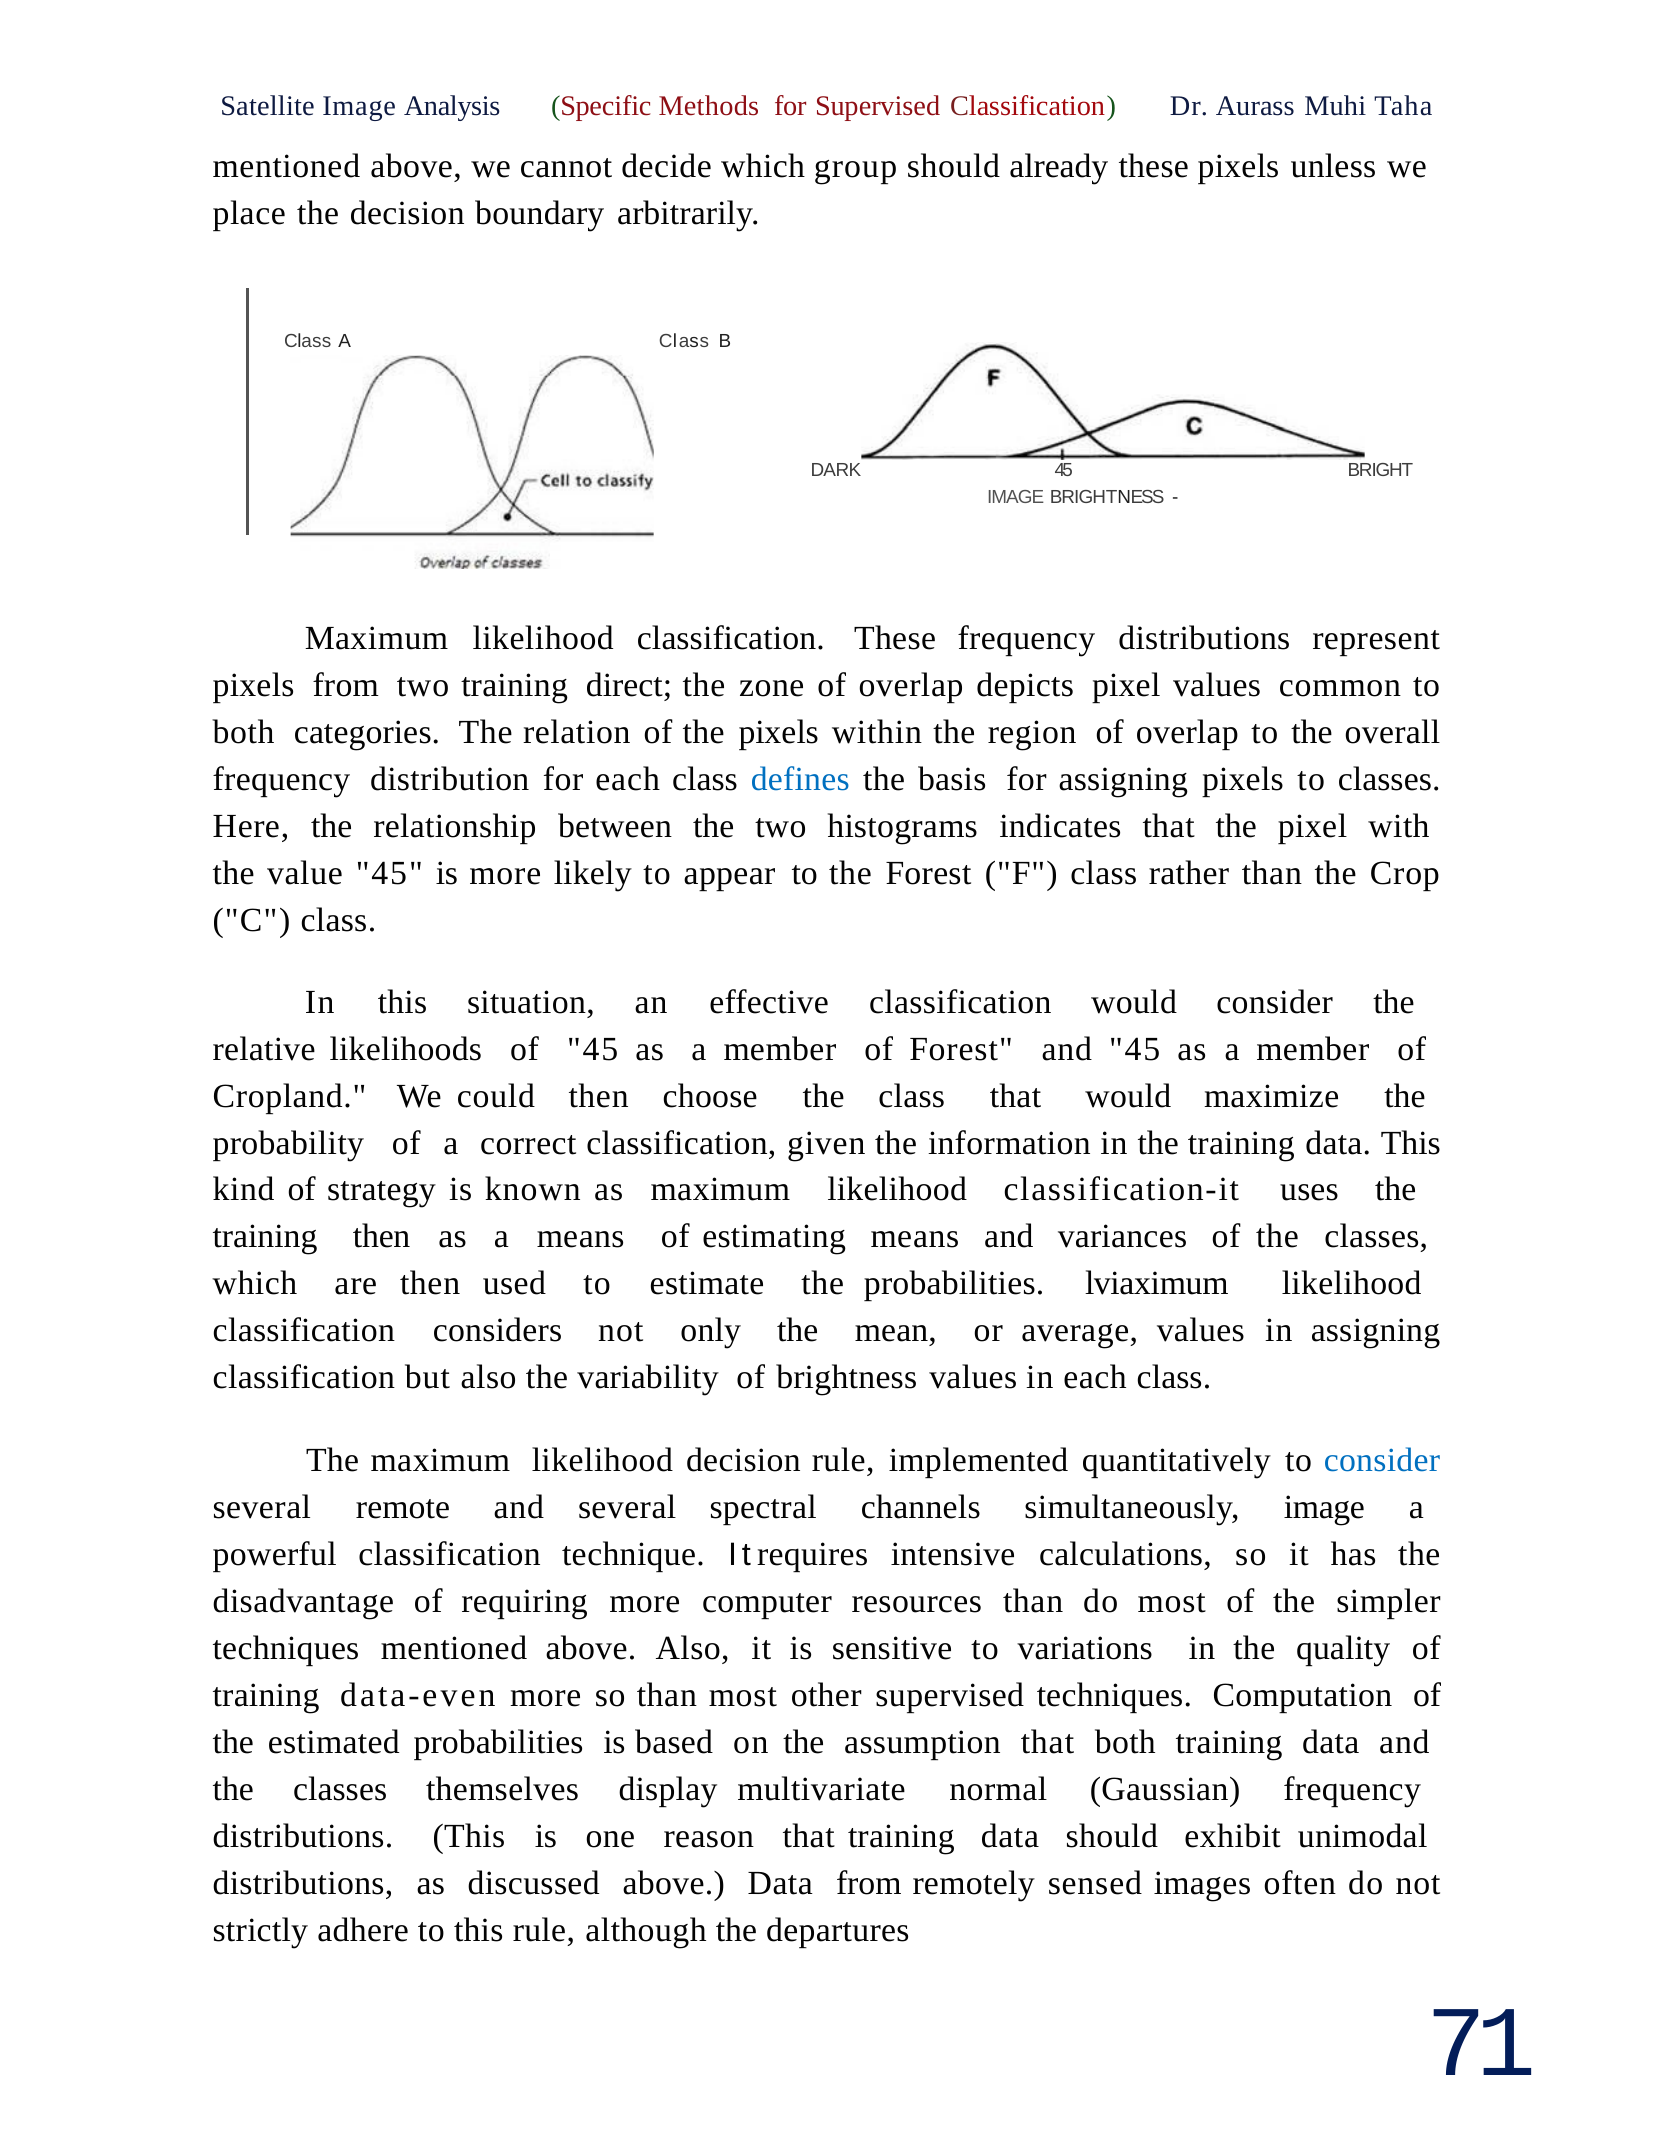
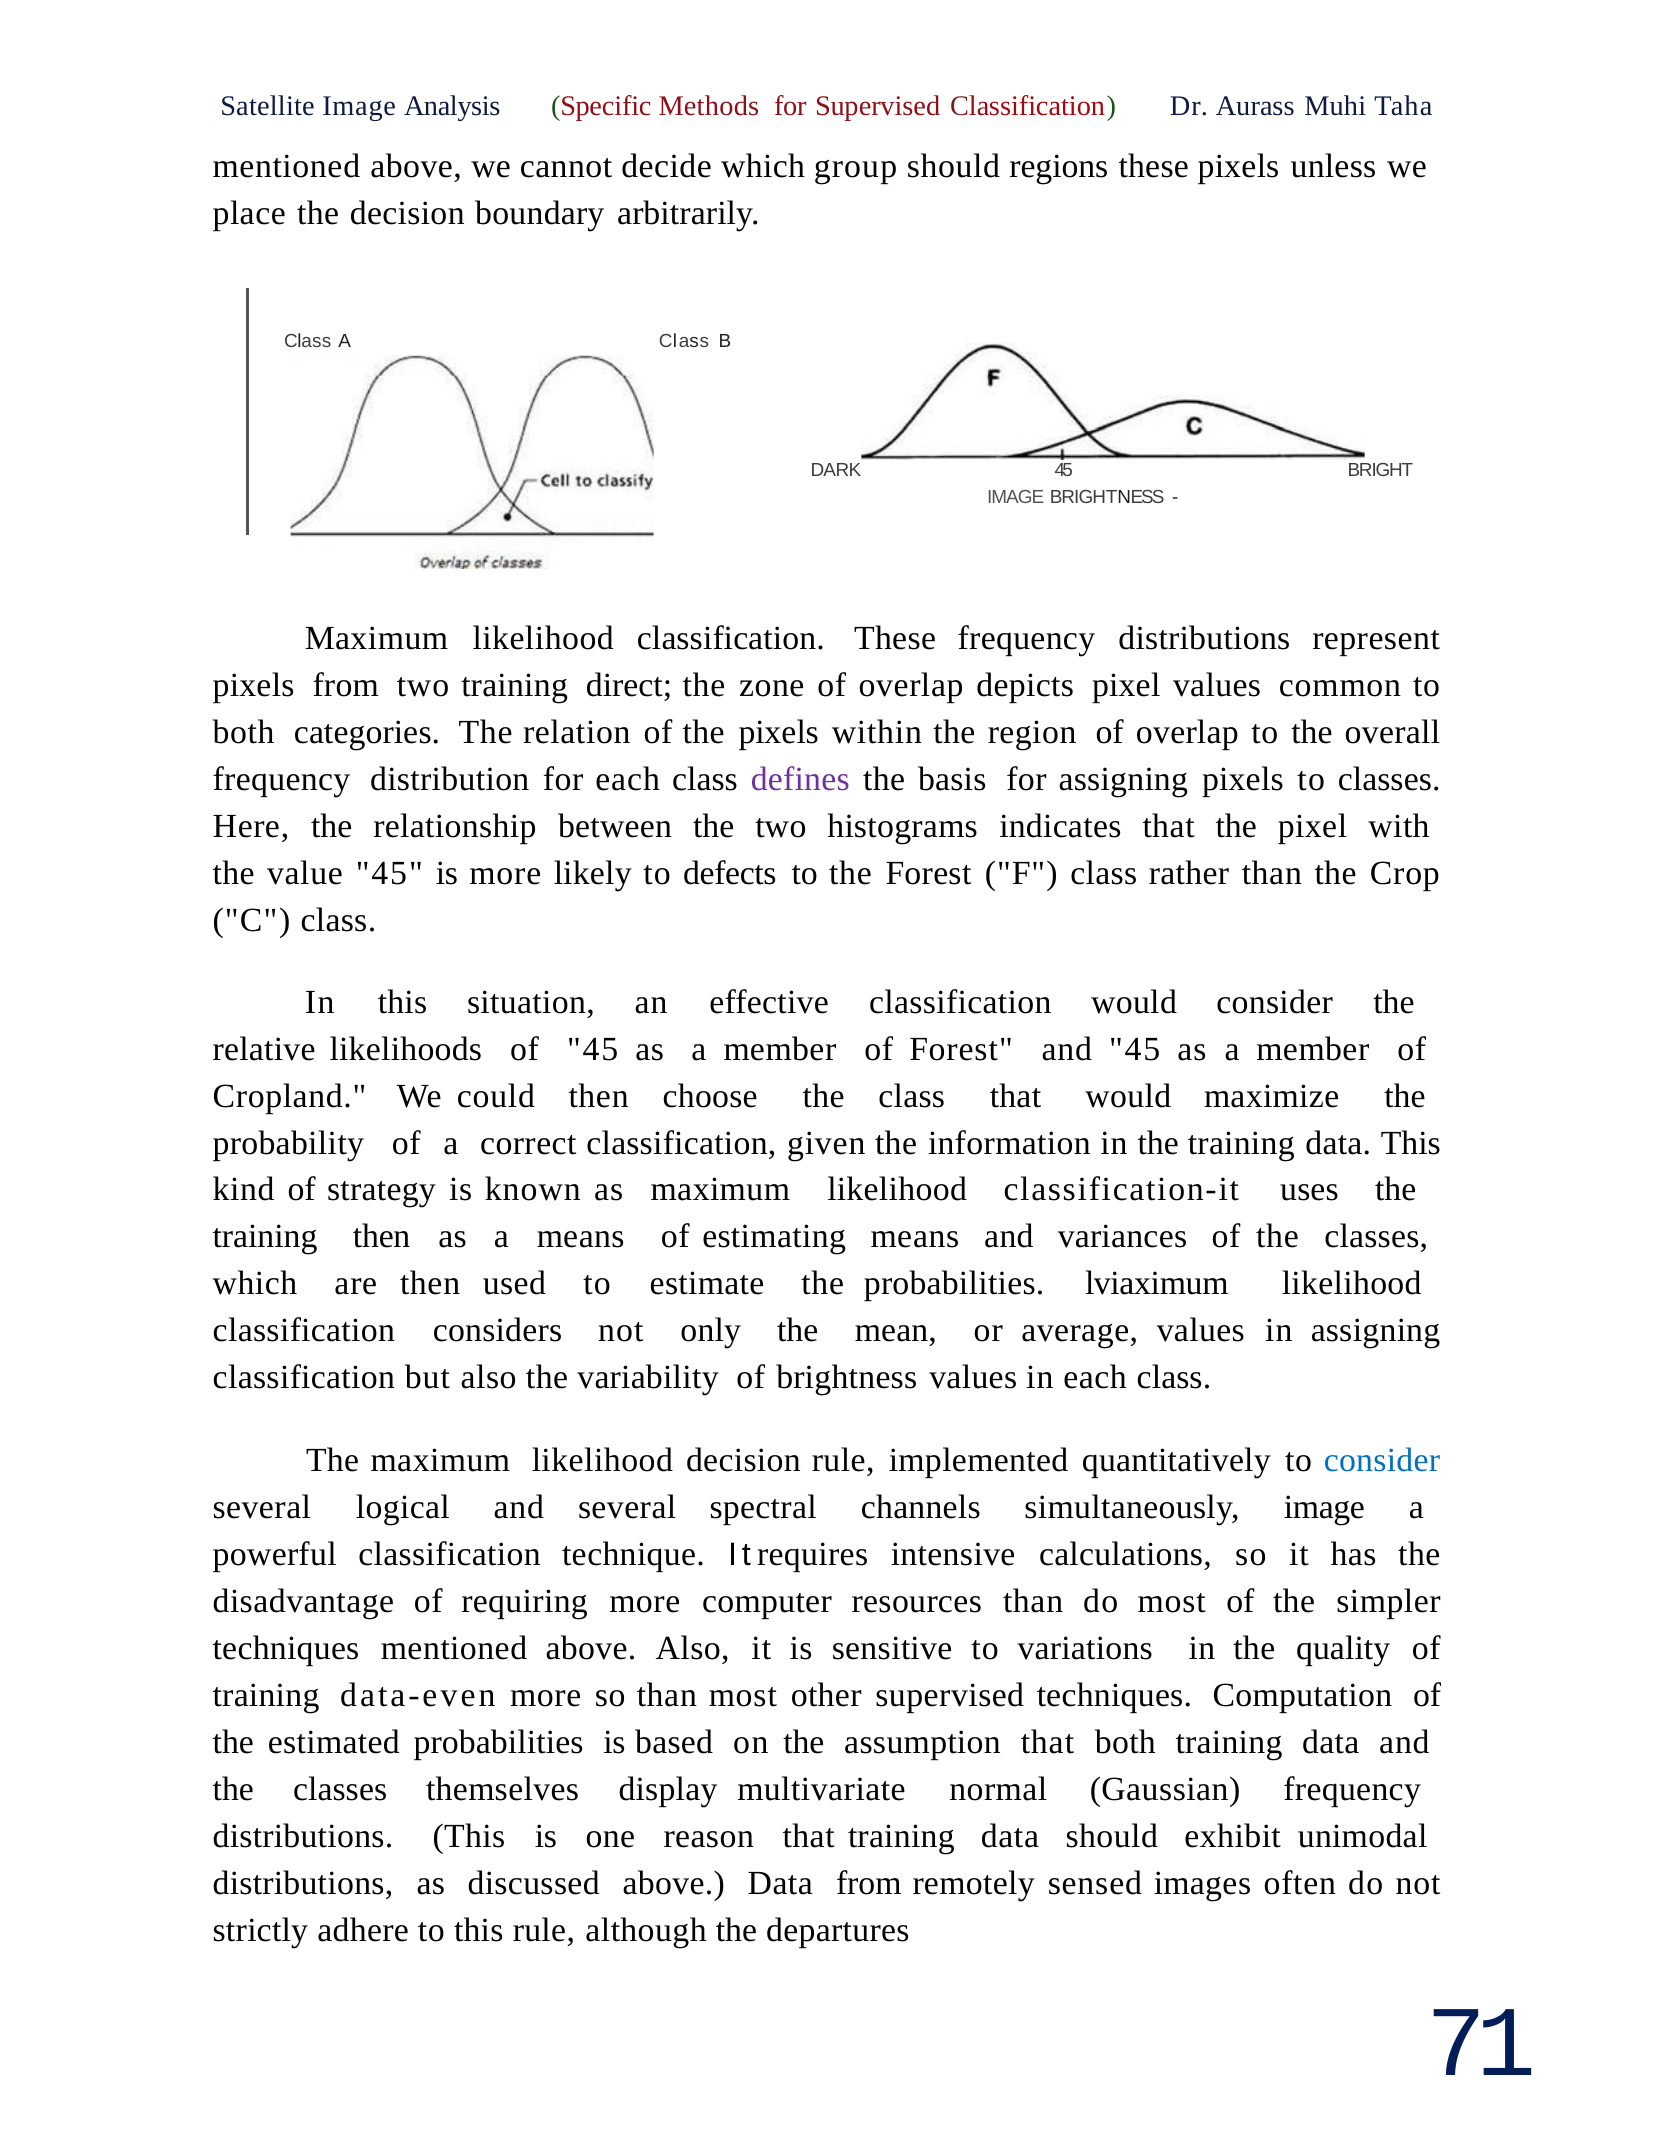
already: already -> regions (1059, 166)
defines colour: blue -> purple (800, 779)
appear: appear -> defects (730, 873)
remote: remote -> logical (403, 1507)
